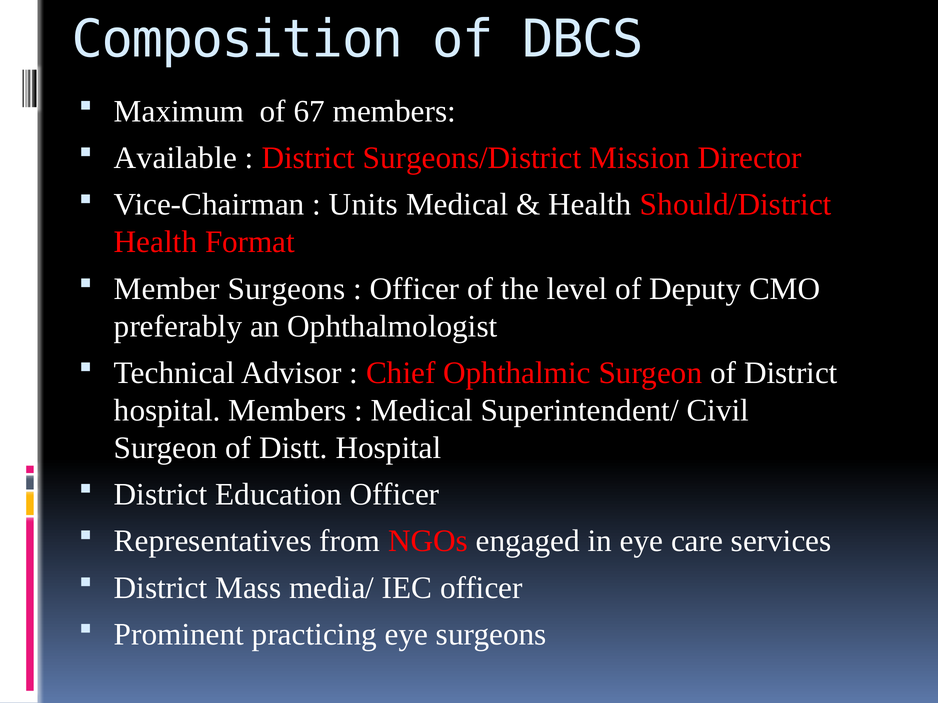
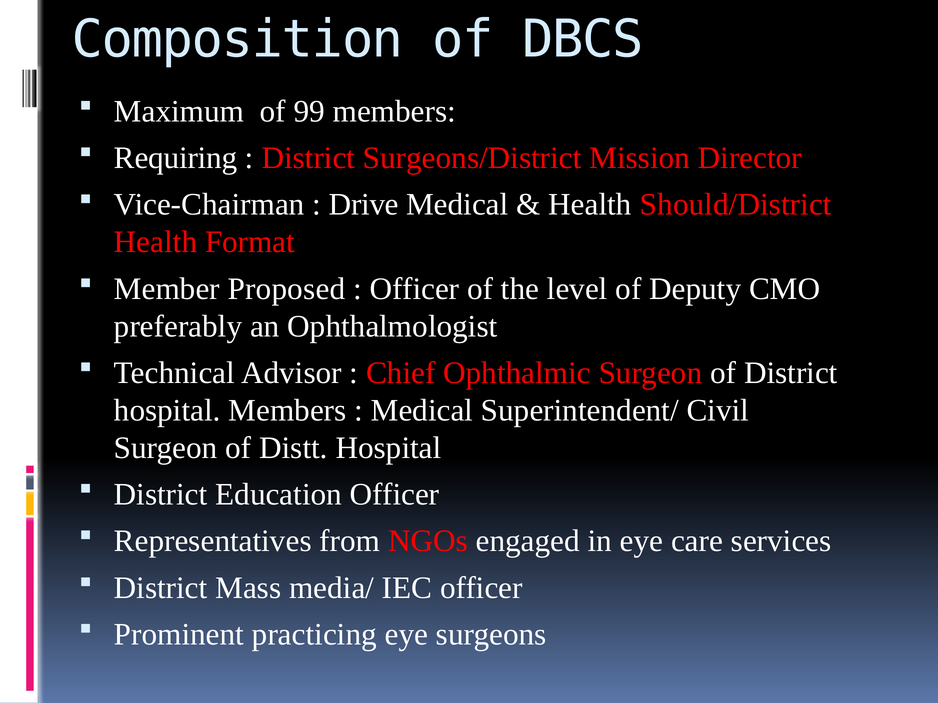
67: 67 -> 99 (309, 112)
Available: Available -> Requiring (176, 158)
Units: Units -> Drive (364, 205)
Member Surgeons: Surgeons -> Proposed (286, 289)
